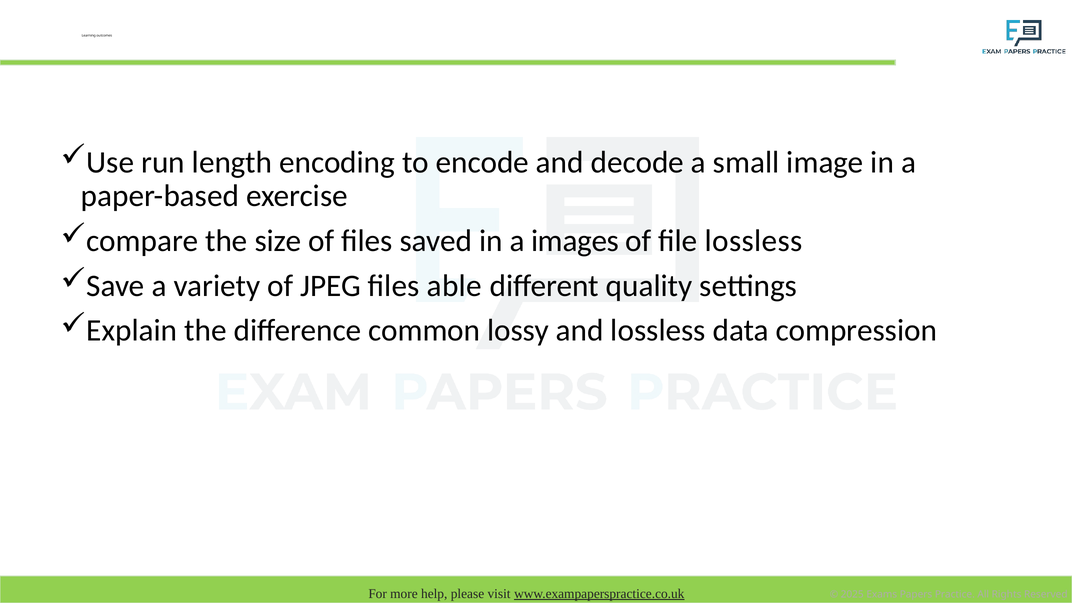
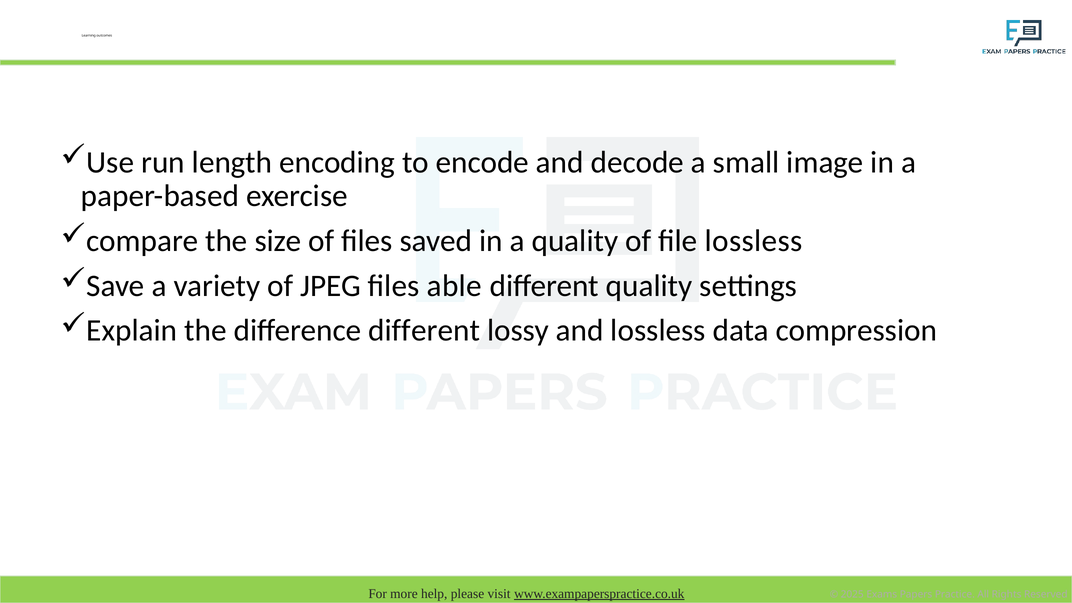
a images: images -> quality (575, 241)
difference common: common -> different (424, 331)
